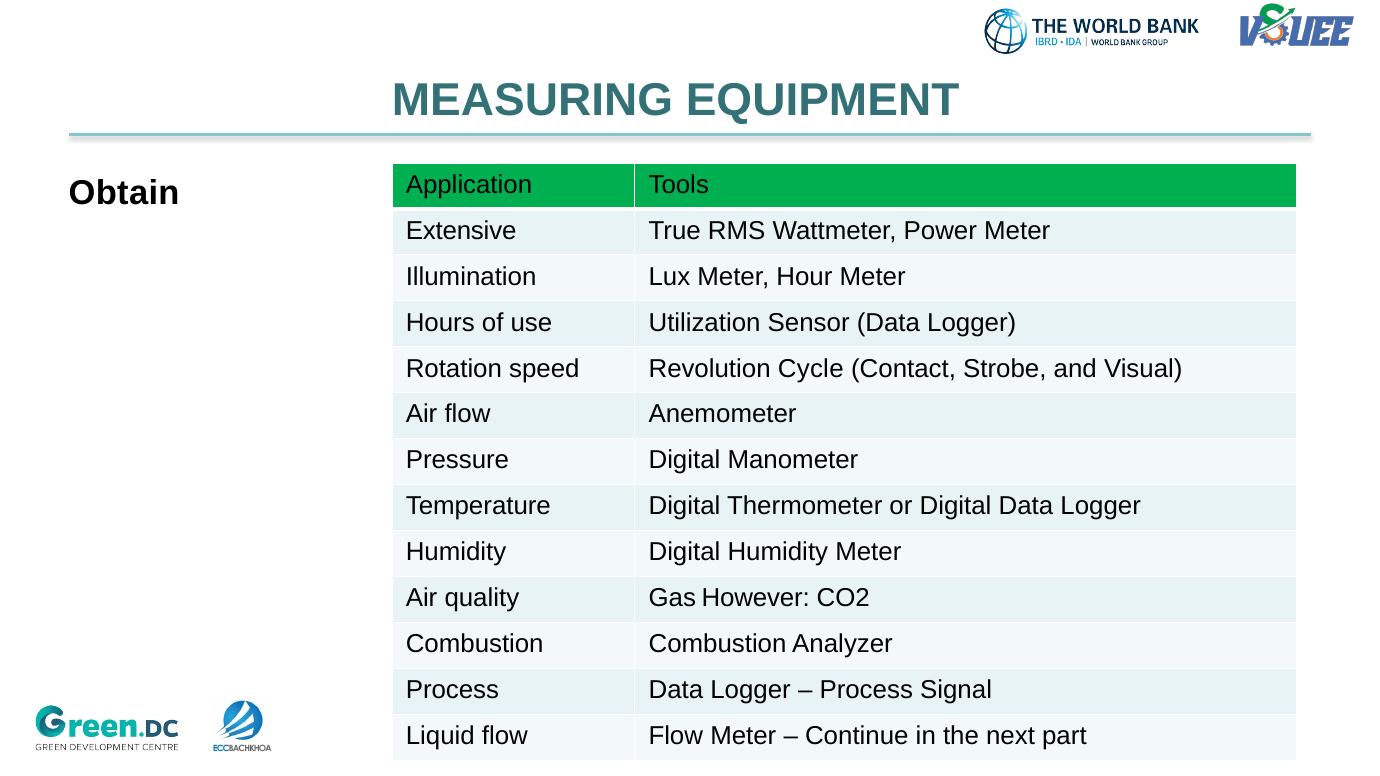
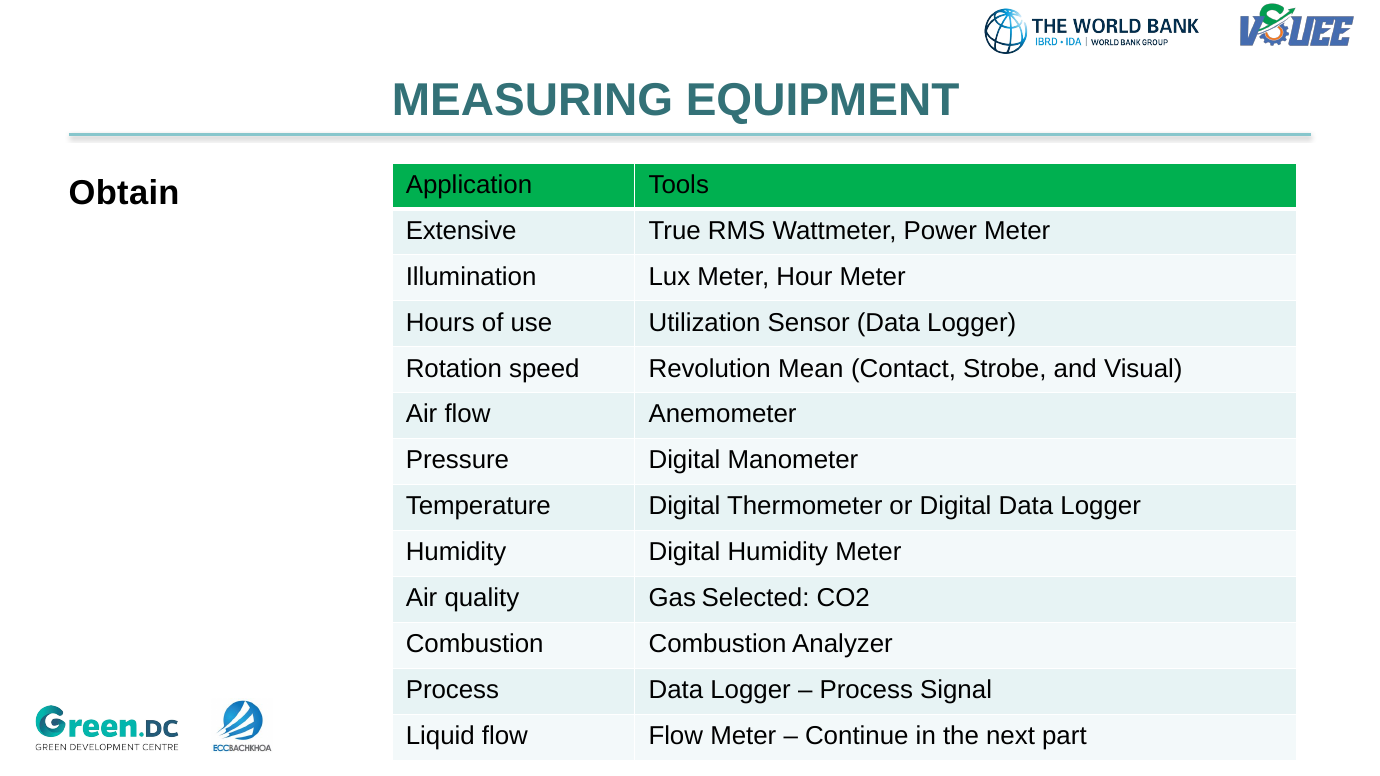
Cycle: Cycle -> Mean (811, 369)
However: However -> Selected (756, 598)
